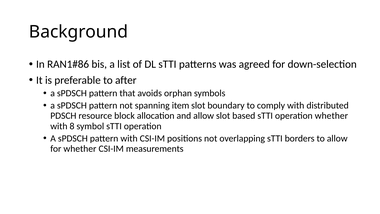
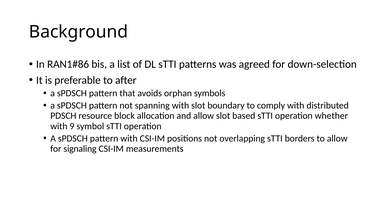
spanning item: item -> with (180, 105)
8: 8 -> 9 (72, 126)
for whether: whether -> signaling (80, 148)
